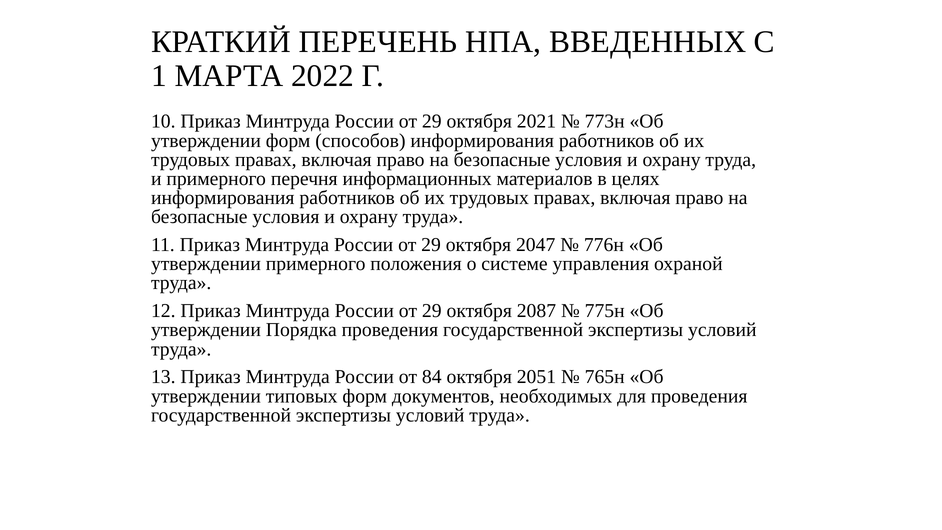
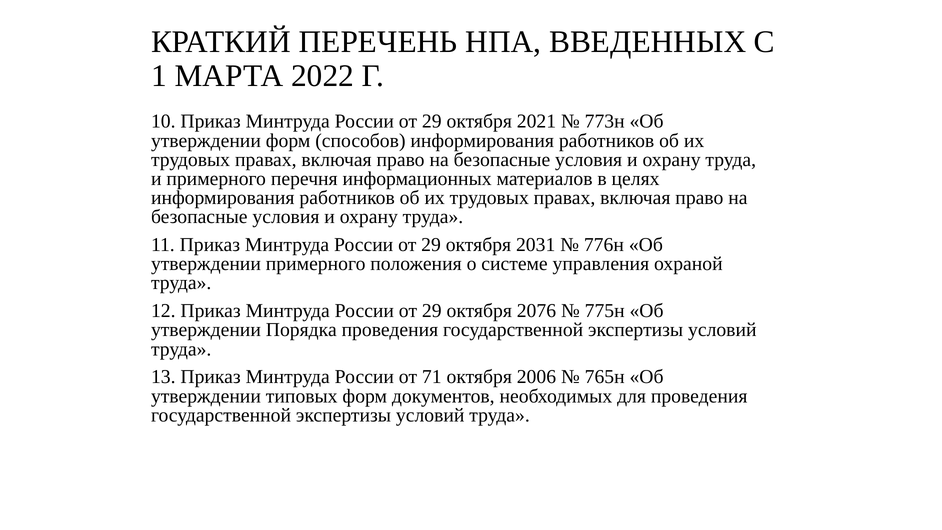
2047: 2047 -> 2031 (536, 245)
2087: 2087 -> 2076 (536, 311)
84: 84 -> 71 (432, 377)
2051: 2051 -> 2006 (536, 377)
